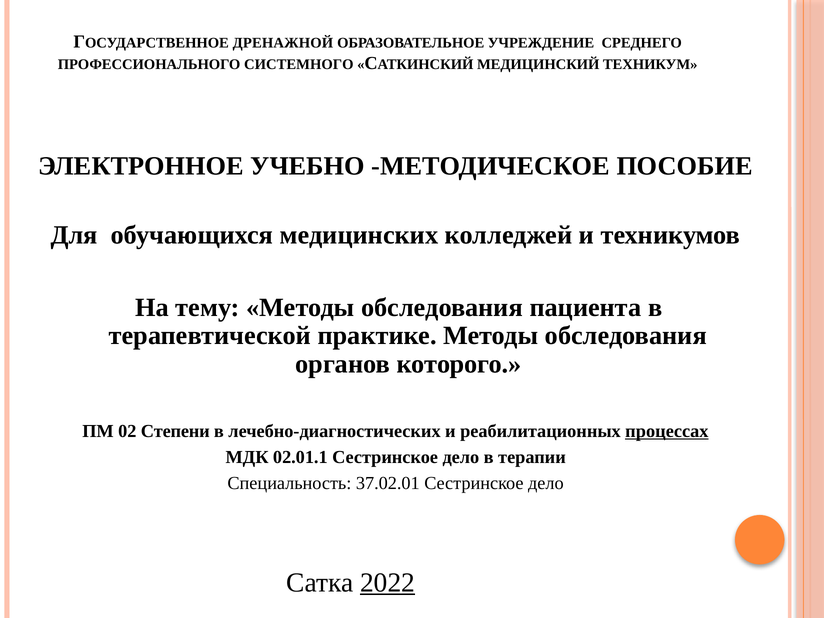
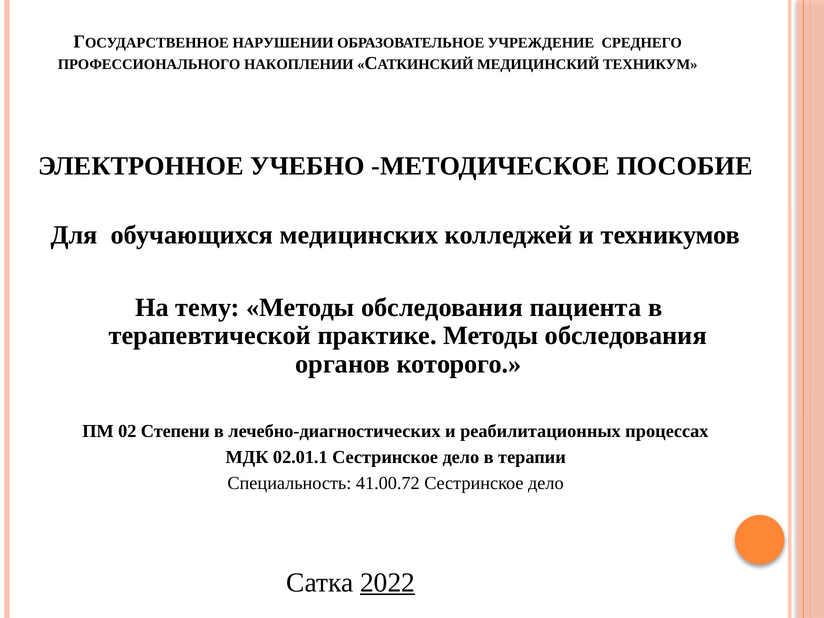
ДРЕНАЖНОЙ: ДРЕНАЖНОЙ -> НАРУШЕНИИ (283, 43)
СИСТЕМНОГО: СИСТЕМНОГО -> НАКОПЛЕНИИ (299, 65)
процессах underline: present -> none (667, 431)
37.02.01: 37.02.01 -> 41.00.72 (388, 483)
